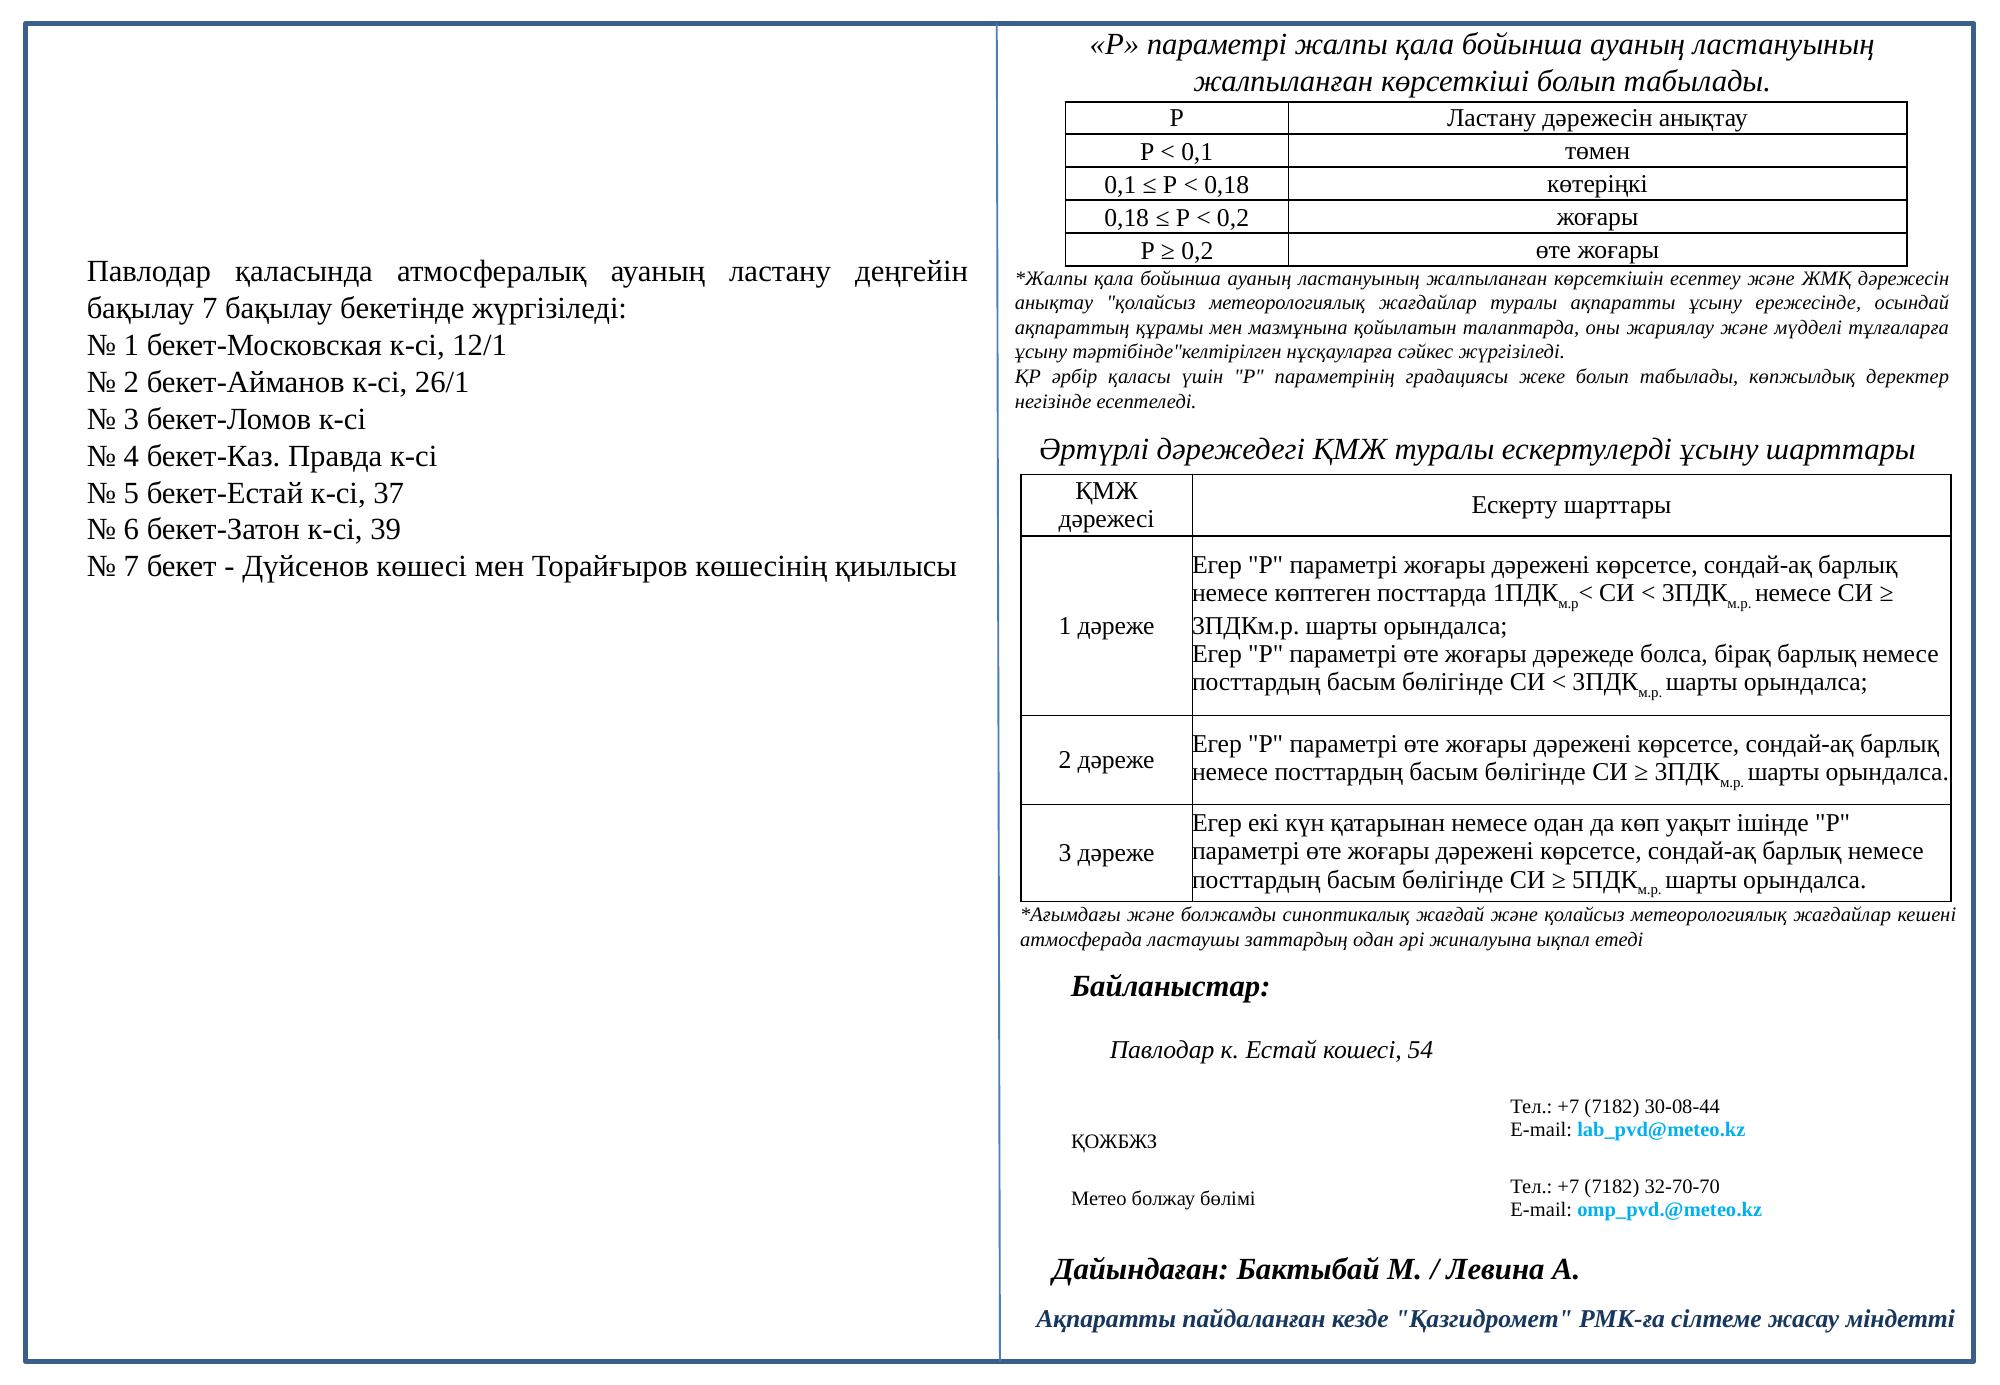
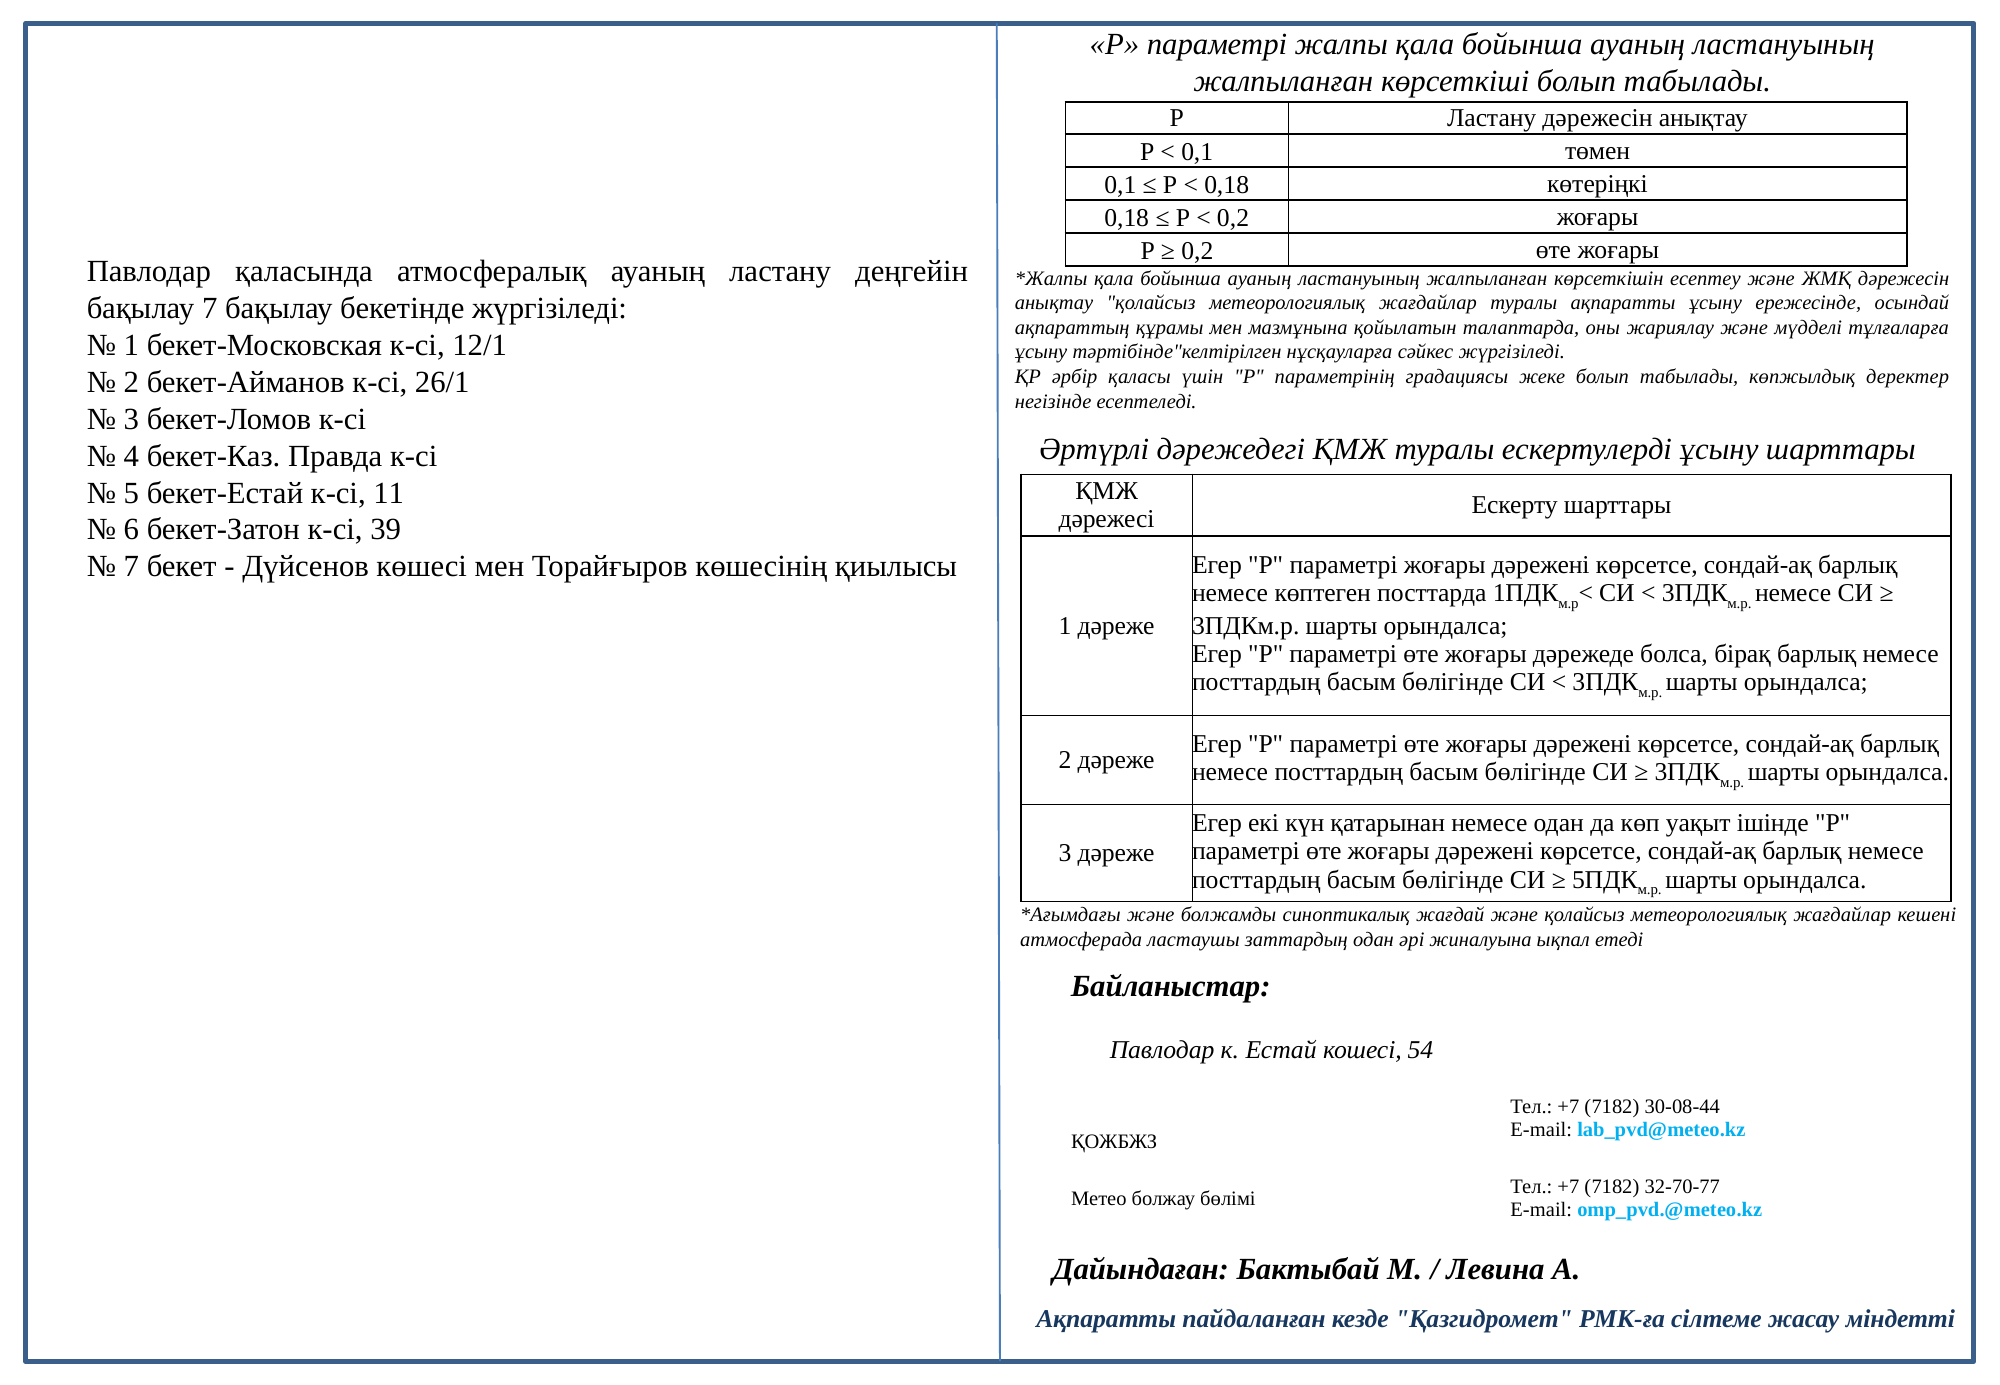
37: 37 -> 11 (389, 493)
32-70-70: 32-70-70 -> 32-70-77 (1682, 1187)
